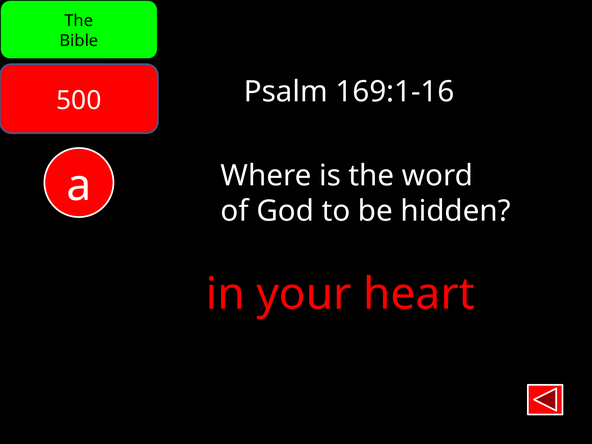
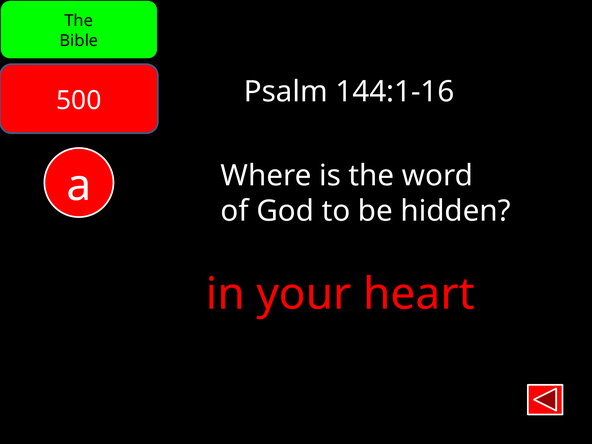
169:1-16: 169:1-16 -> 144:1-16 (395, 92)
